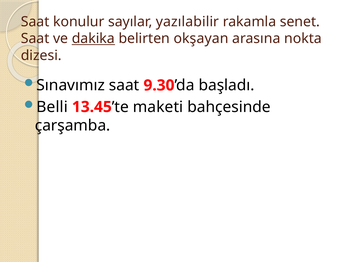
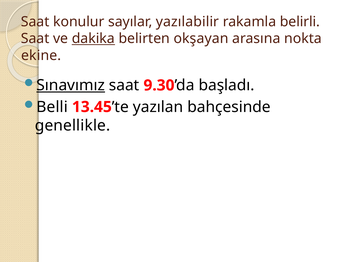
senet: senet -> belirli (300, 22)
dizesi: dizesi -> ekine (41, 55)
Sınavımız underline: none -> present (71, 85)
maketi: maketi -> yazılan (158, 107)
çarşamba: çarşamba -> genellikle (73, 125)
